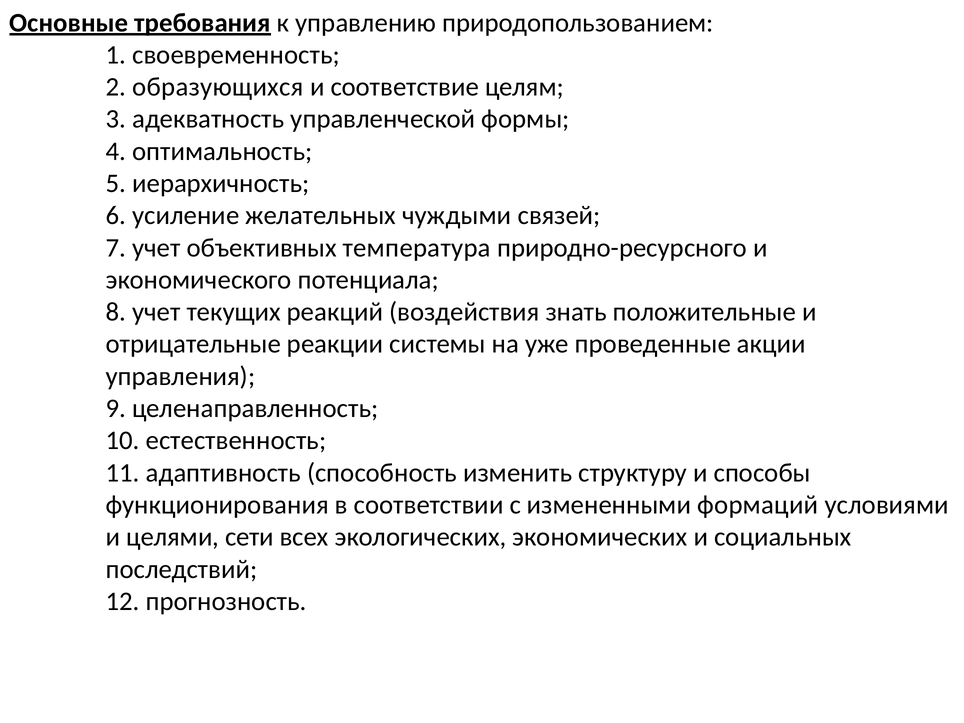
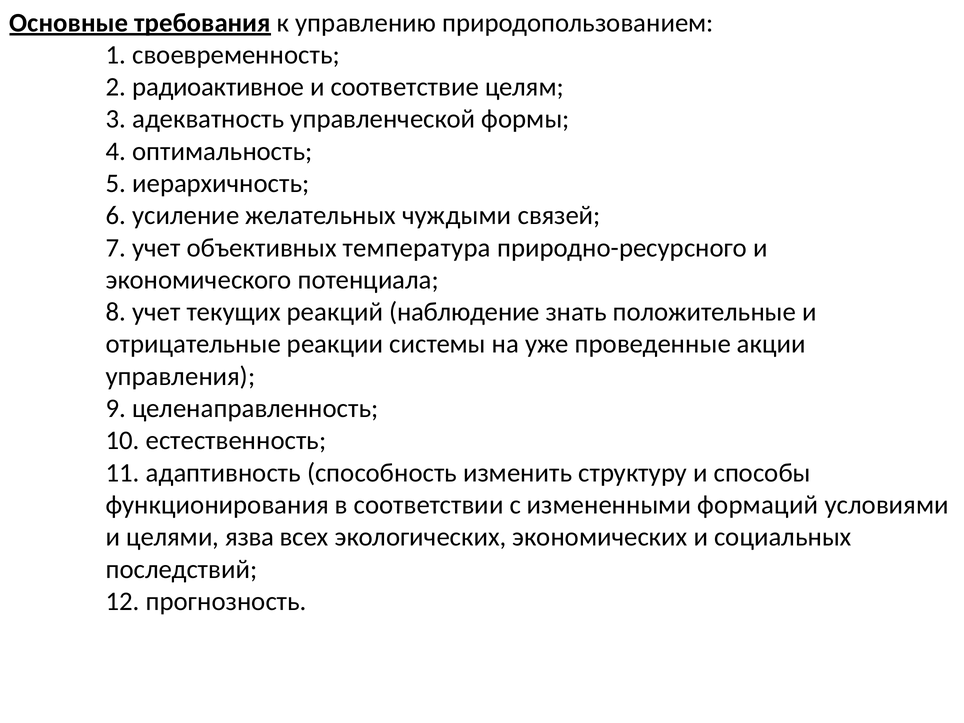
образующихся: образующихся -> радиоактивное (218, 87)
воздействия: воздействия -> наблюдение (464, 312)
сети: сети -> язва (250, 537)
